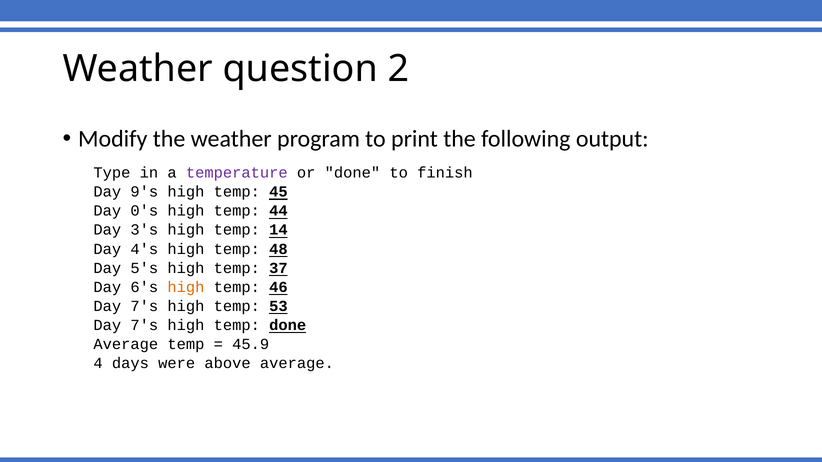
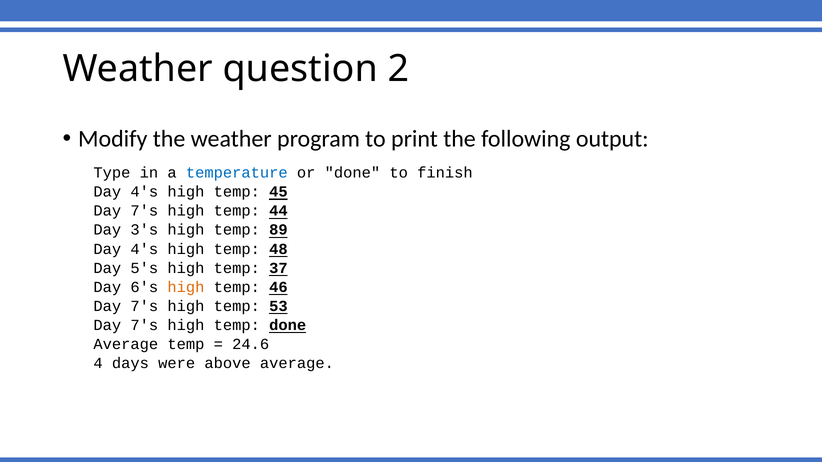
temperature colour: purple -> blue (237, 173)
9's: 9's -> 4's (144, 192)
0's: 0's -> 7's (144, 211)
14: 14 -> 89 (278, 230)
45.9: 45.9 -> 24.6 (251, 345)
